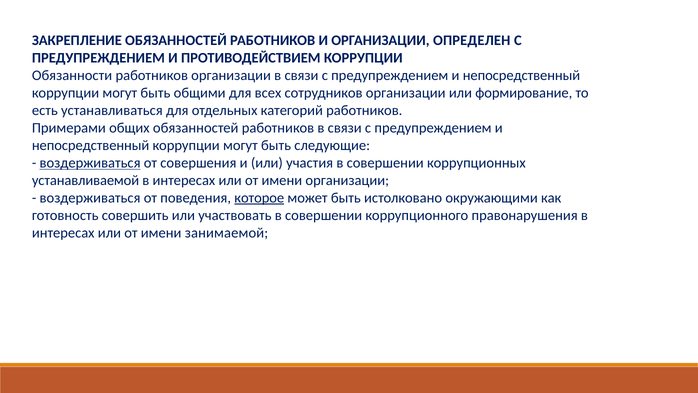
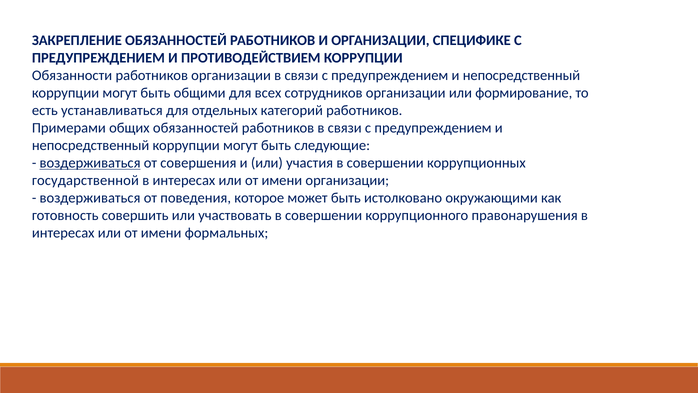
ОПРЕДЕЛЕН: ОПРЕДЕЛЕН -> СПЕЦИФИКЕ (472, 41)
устанавливаемой: устанавливаемой -> государственной (85, 180)
которое underline: present -> none (259, 198)
занимаемой: занимаемой -> формальных (227, 233)
